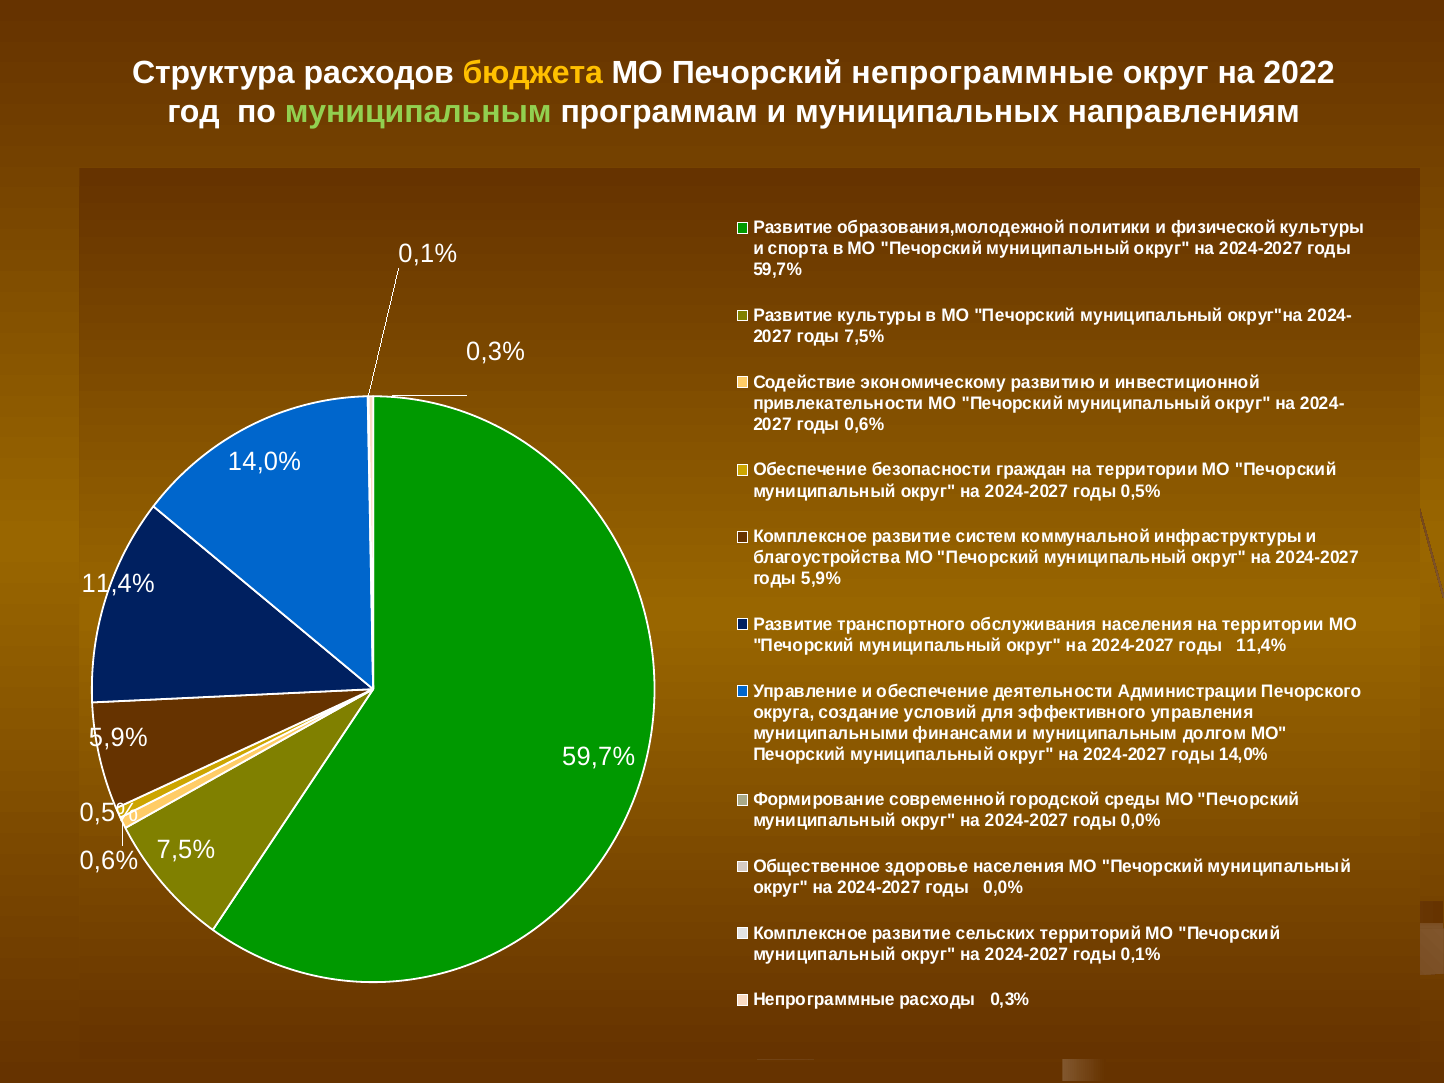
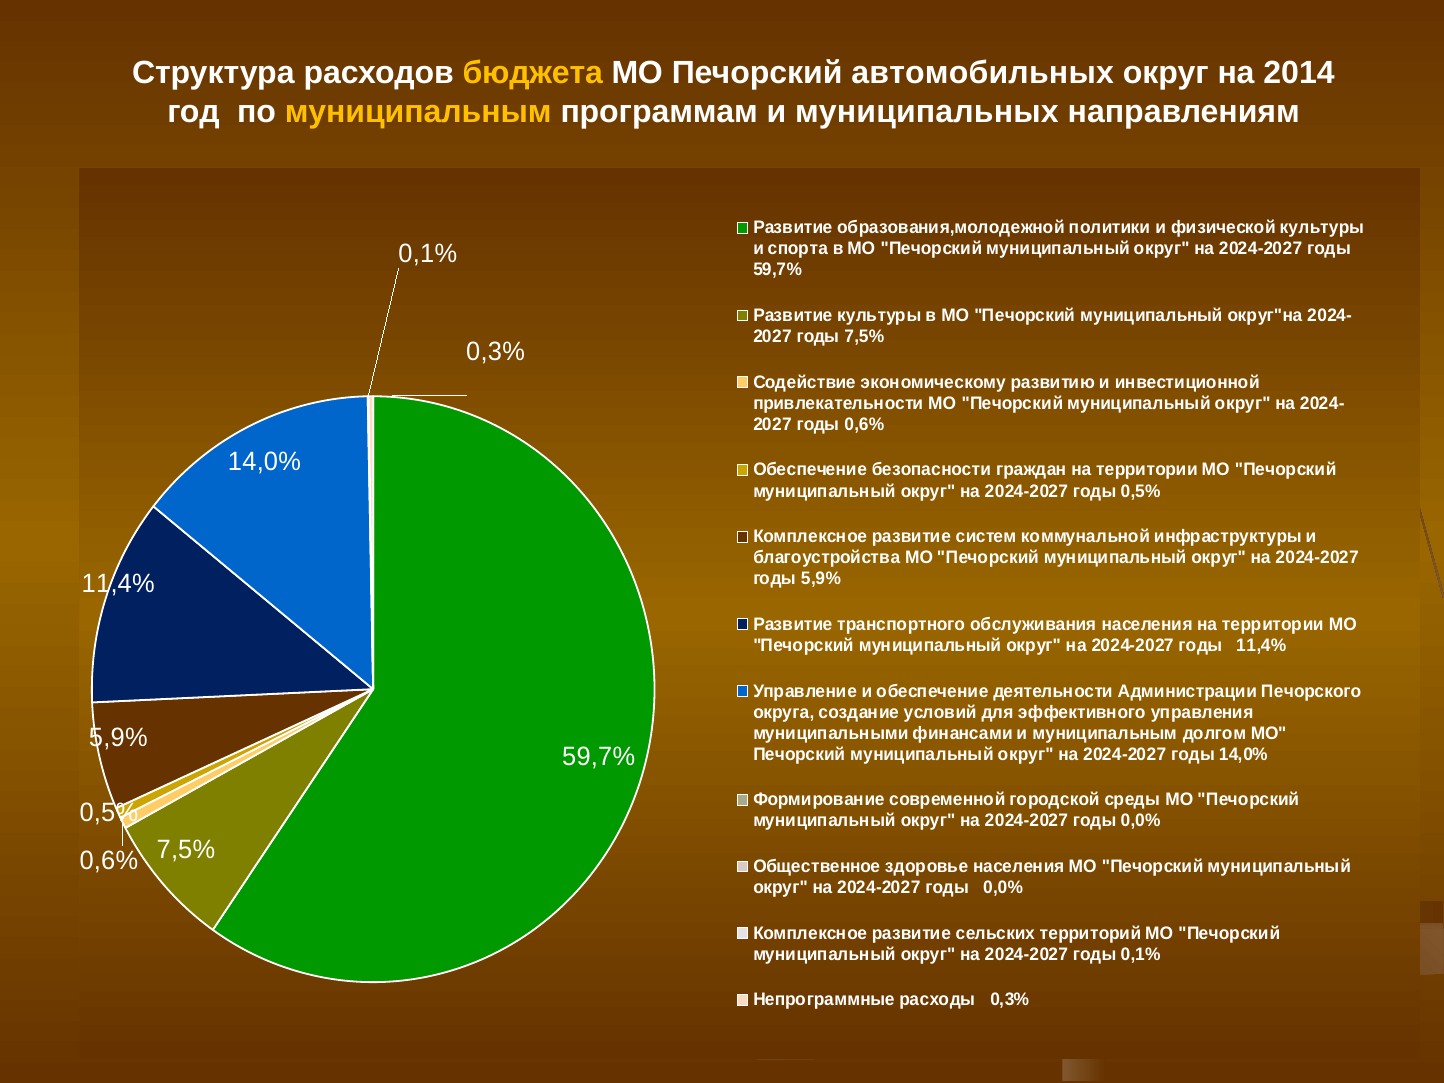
Печорский непрограммные: непрограммные -> автомобильных (983, 73)
2022: 2022 -> 2014 (1299, 73)
муниципальным colour: light green -> yellow (418, 112)
